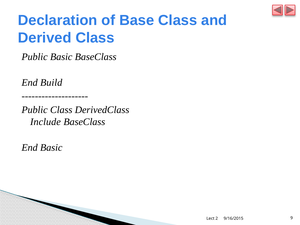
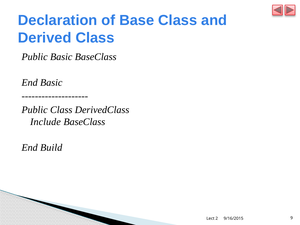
End Build: Build -> Basic (51, 82)
End Basic: Basic -> Build (51, 147)
